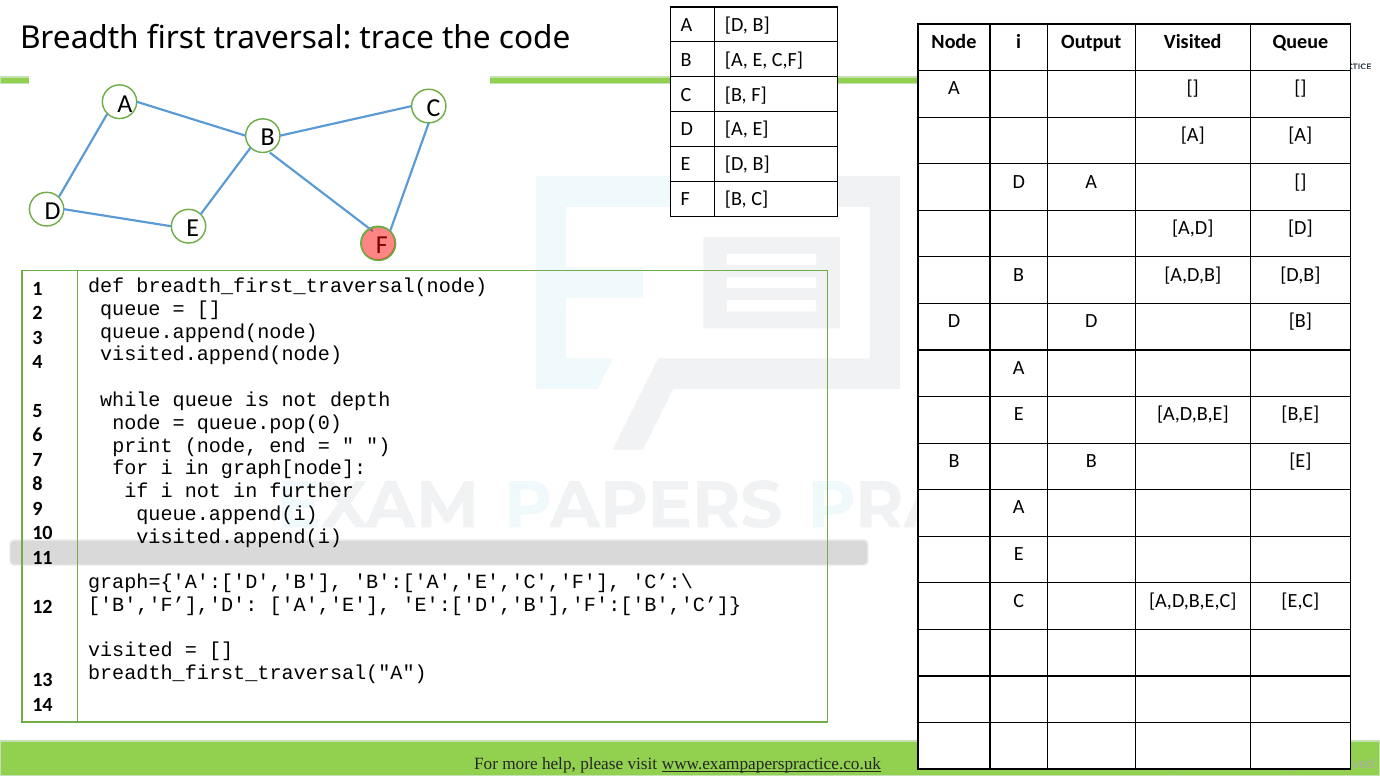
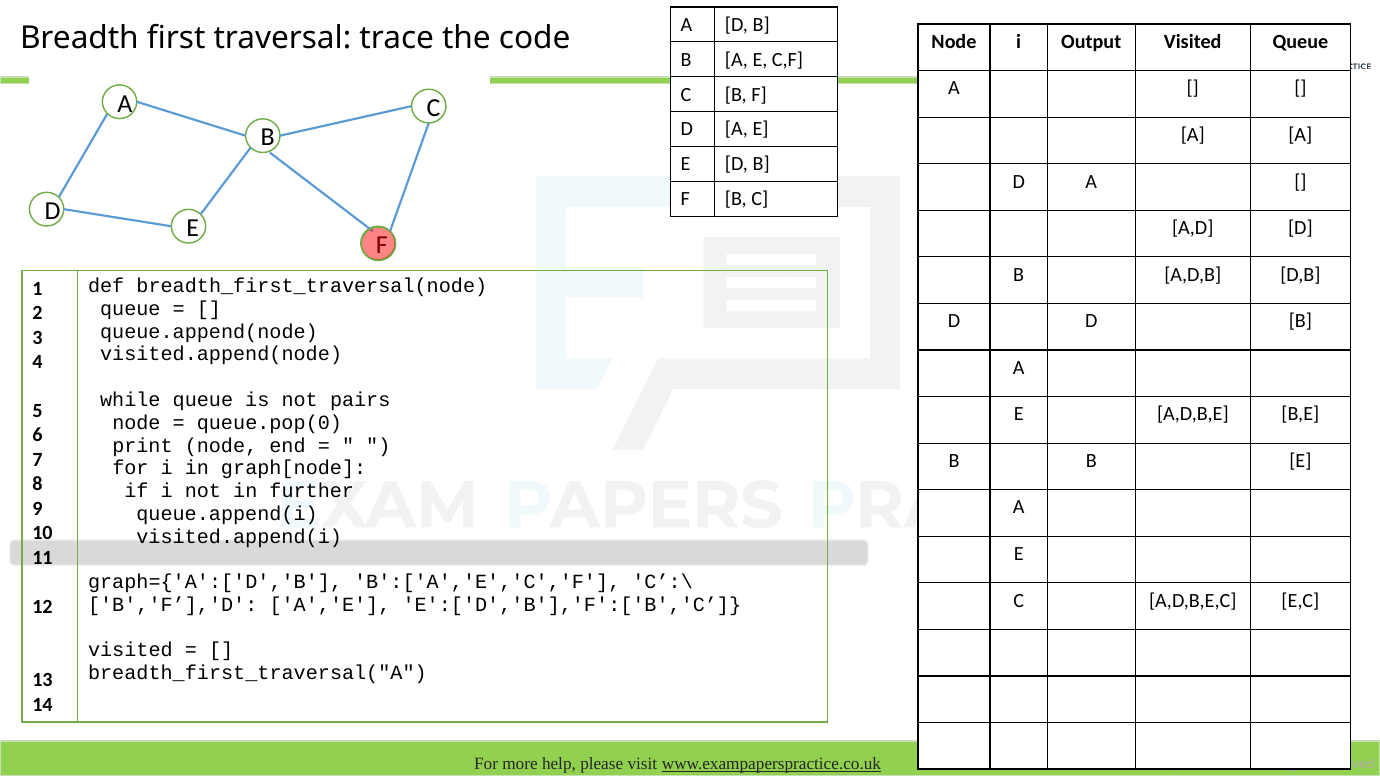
depth: depth -> pairs (360, 400)
